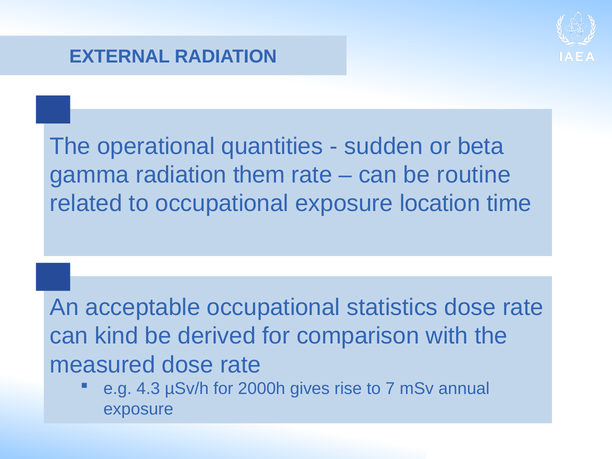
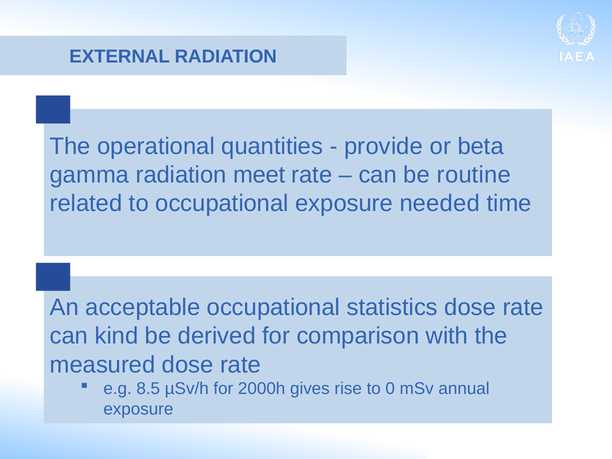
sudden: sudden -> provide (384, 146)
them: them -> meet (259, 175)
location: location -> needed (440, 204)
4.3: 4.3 -> 8.5 (148, 389)
7: 7 -> 0 (390, 389)
